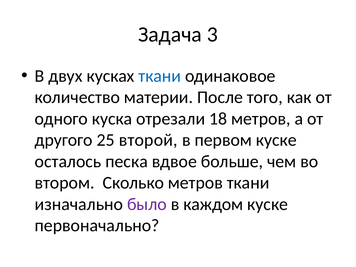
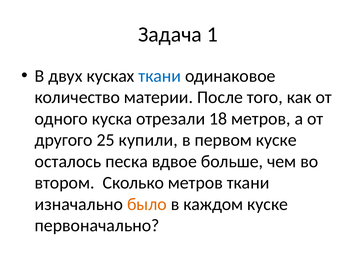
3: 3 -> 1 (212, 34)
второй: второй -> купили (148, 140)
было colour: purple -> orange (147, 204)
